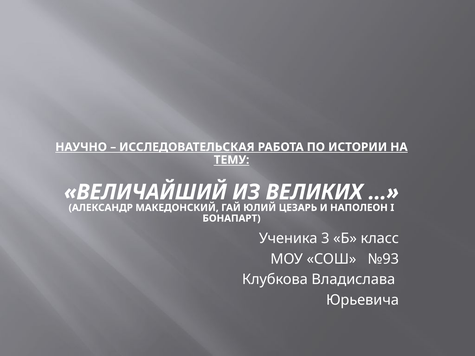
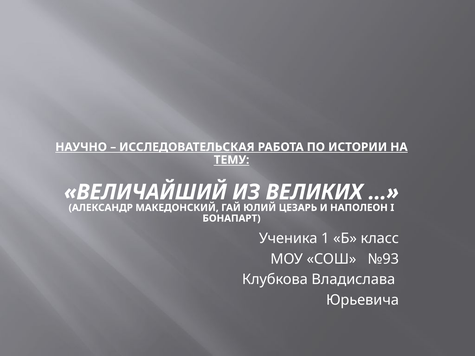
3: 3 -> 1 (325, 239)
